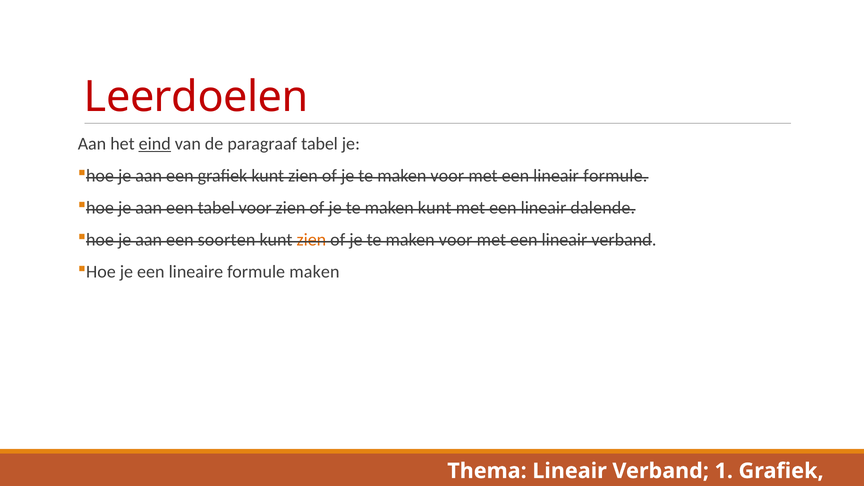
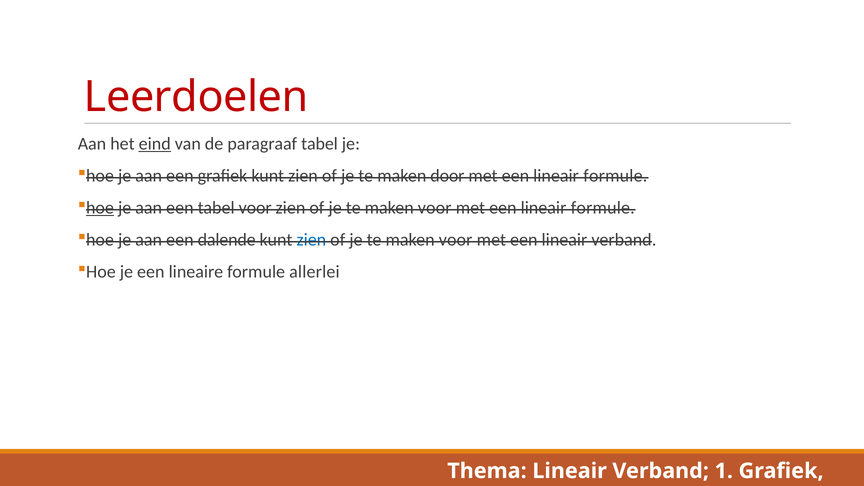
voor: voor -> door (447, 176)
hoe underline: none -> present (100, 208)
kunt: kunt -> voor (435, 208)
dalende: dalende -> formule (603, 208)
soorten: soorten -> dalende (227, 240)
zien colour: orange -> blue (311, 240)
formule maken: maken -> allerlei (314, 272)
